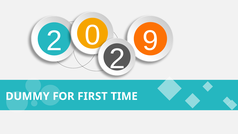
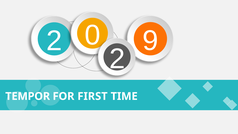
DUMMY: DUMMY -> TEMPOR (28, 96)
